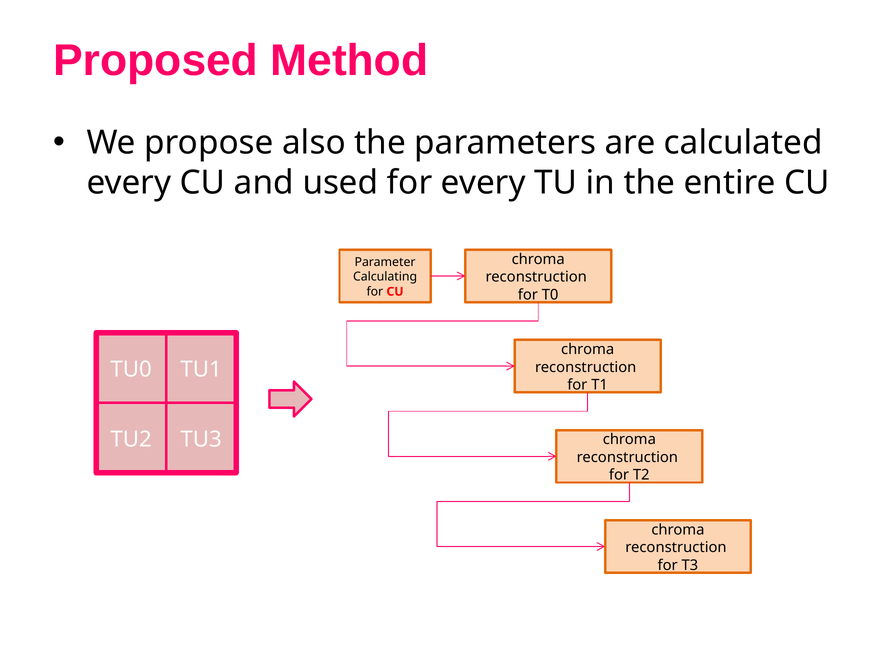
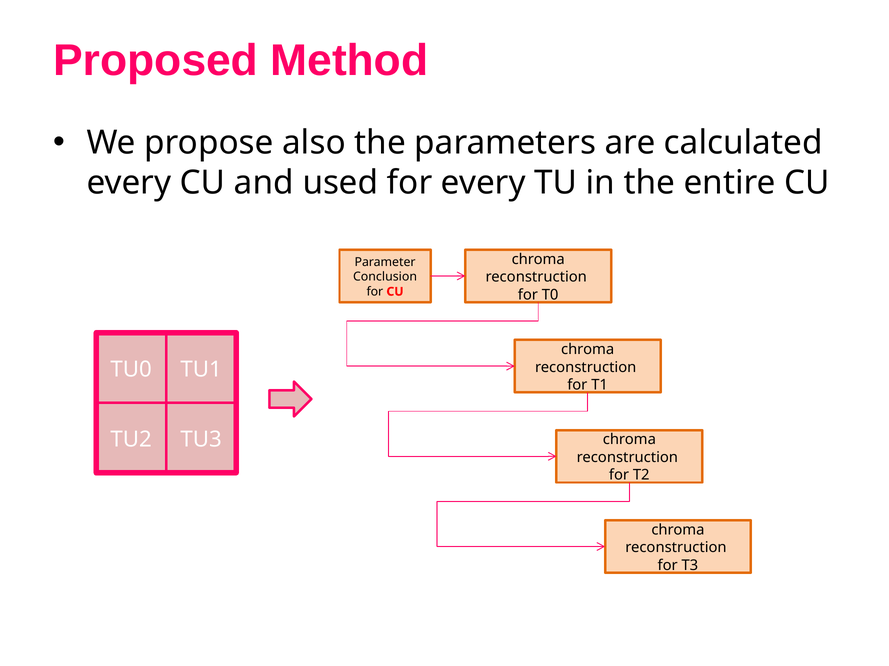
Calculating: Calculating -> Conclusion (385, 277)
